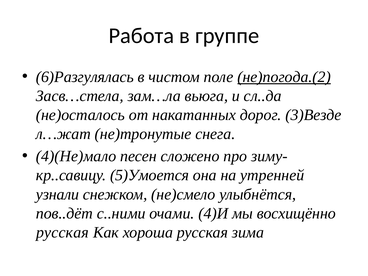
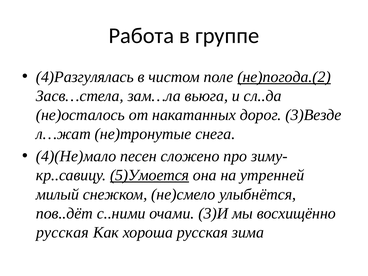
6)Разгулялась: 6)Разгулялась -> 4)Разгулялась (85, 77)
5)Умоется underline: none -> present (150, 175)
узнали: узнали -> милый (57, 194)
4)И: 4)И -> 3)И (213, 213)
